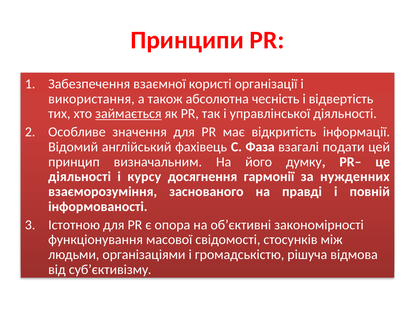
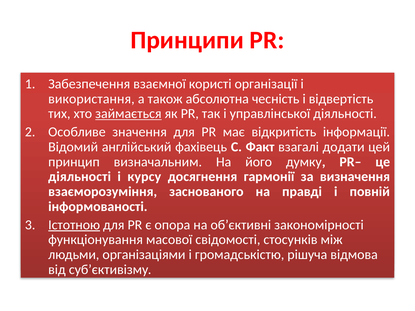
Фаза: Фаза -> Факт (260, 147)
подати: подати -> додати (344, 147)
нужденних: нужденних -> визначення (355, 177)
Істотною underline: none -> present (74, 225)
